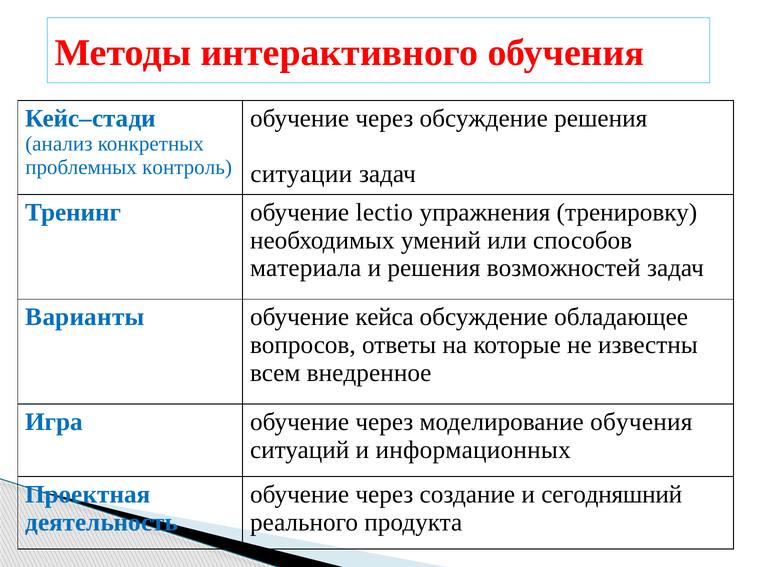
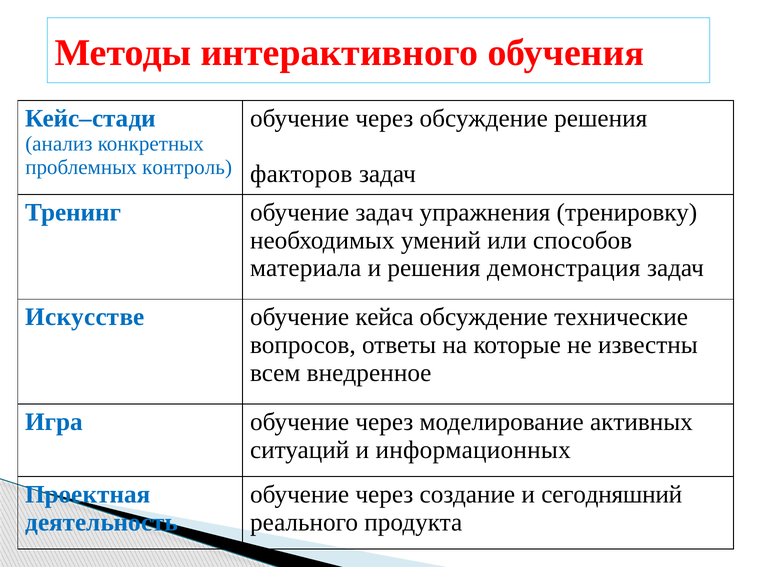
ситуации: ситуации -> факторов (301, 174)
обучение lectio: lectio -> задач (384, 213)
возможностей: возможностей -> демонстрация (564, 268)
Варианты: Варианты -> Искусстве (85, 318)
обладающее: обладающее -> технические (621, 318)
моделирование обучения: обучения -> активных (641, 423)
